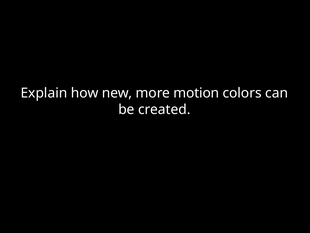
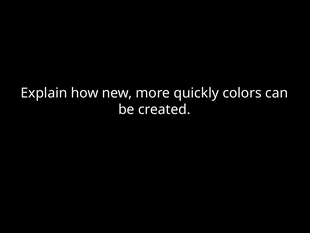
motion: motion -> quickly (196, 93)
